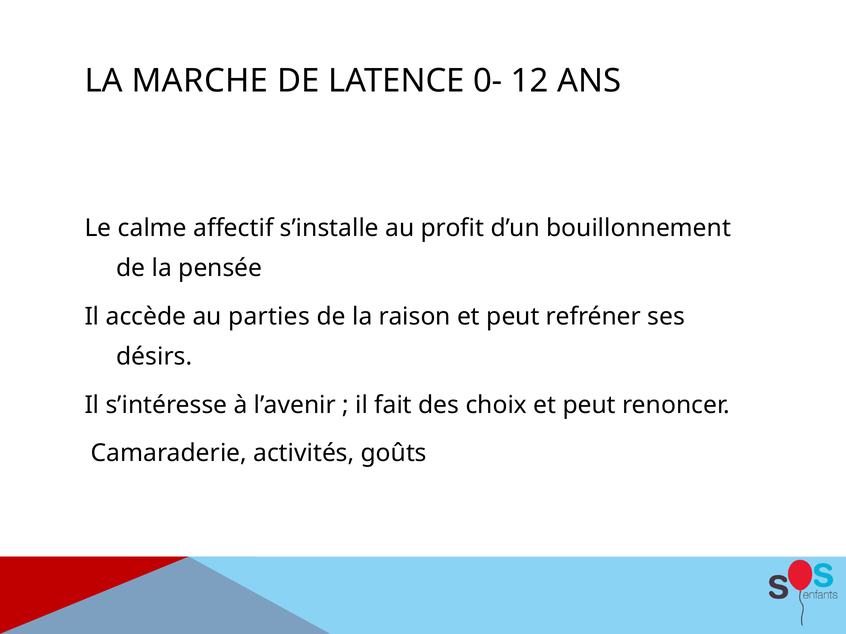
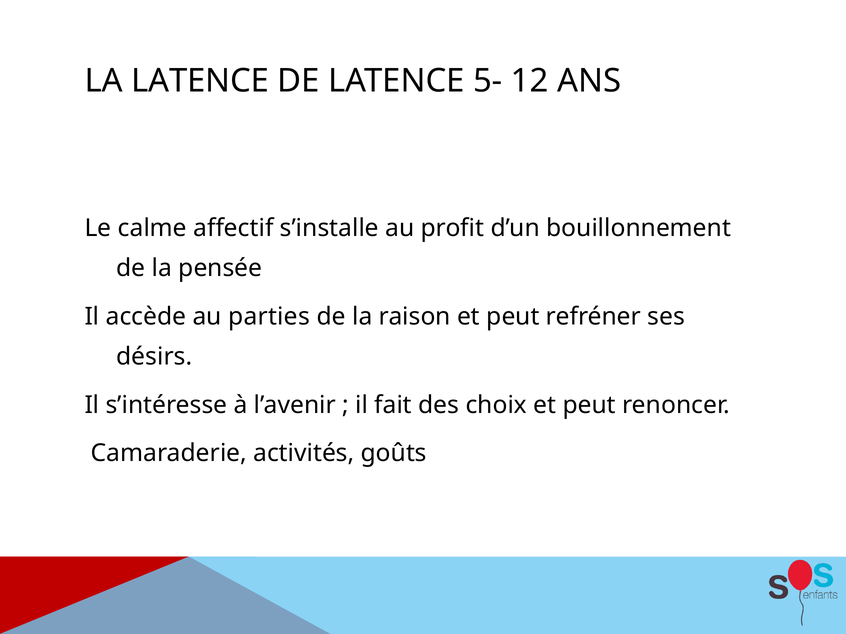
LA MARCHE: MARCHE -> LATENCE (200, 81)
0-: 0- -> 5- (488, 81)
